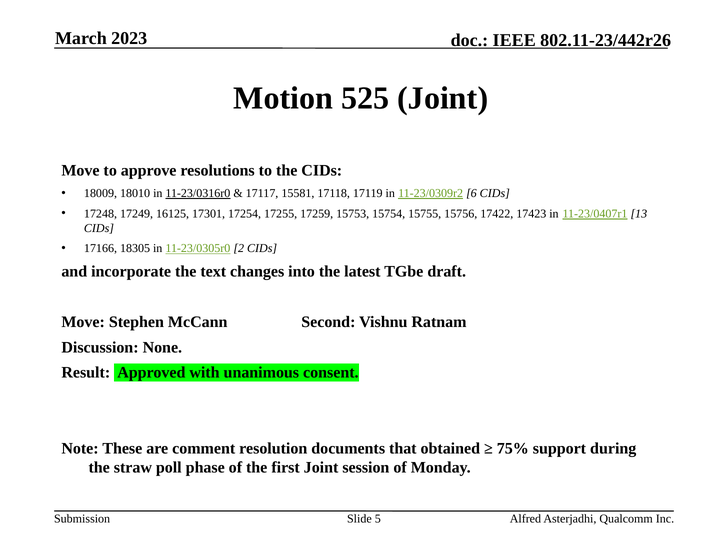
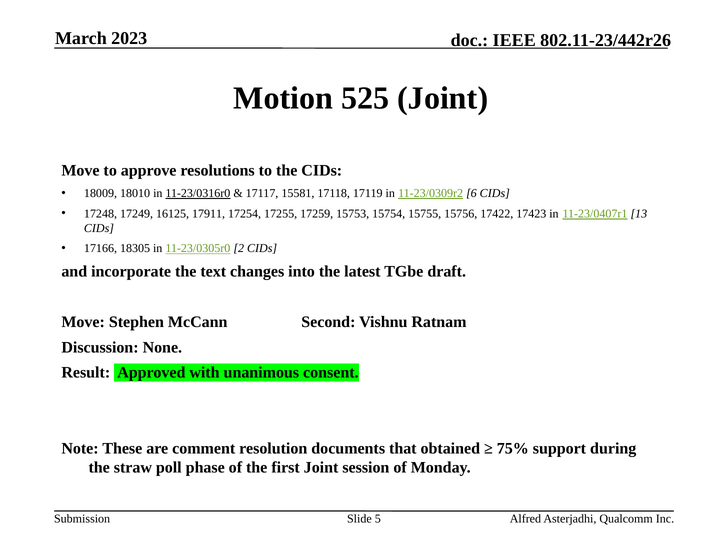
17301: 17301 -> 17911 (209, 214)
